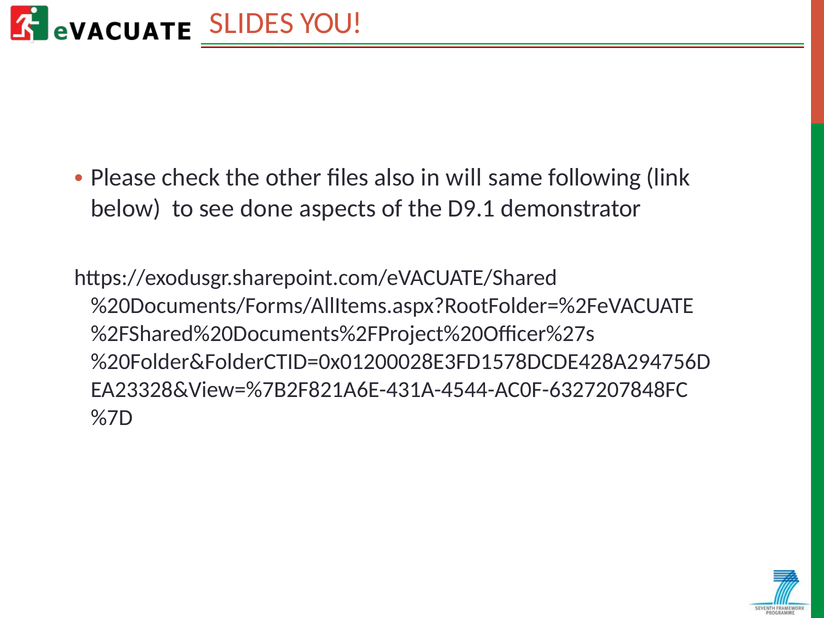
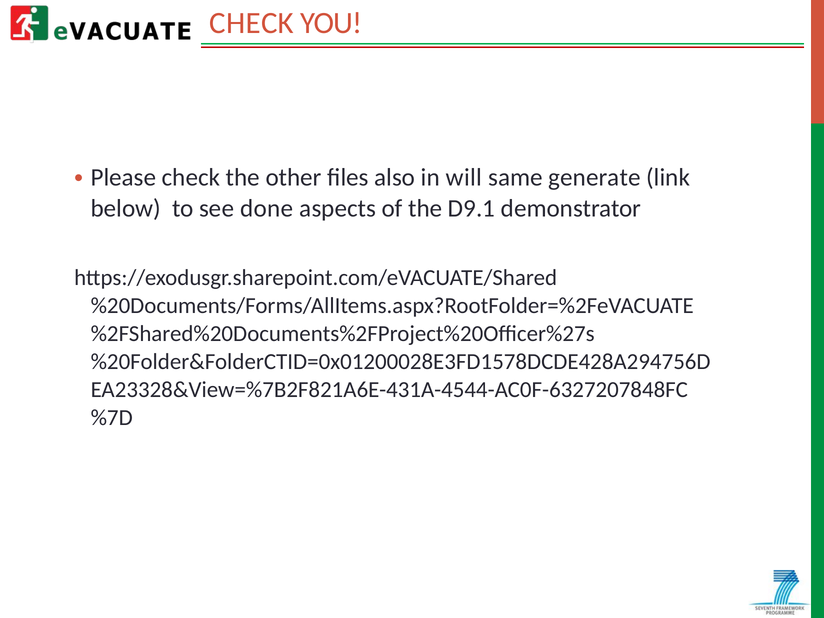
SLIDES: SLIDES -> CHECK (252, 23)
following: following -> generate (594, 178)
